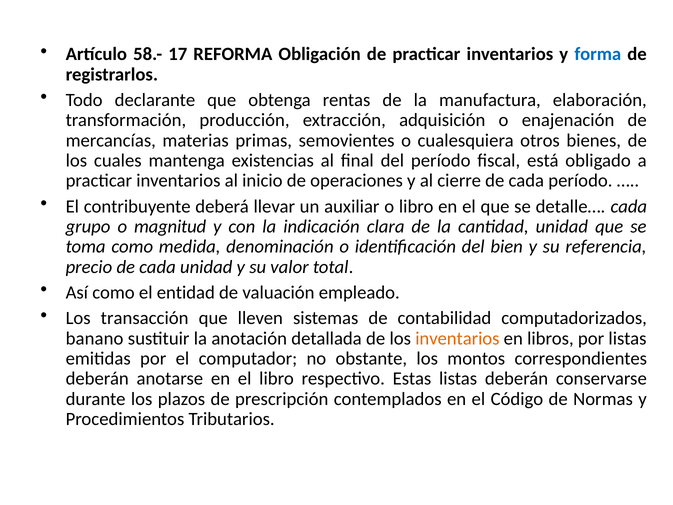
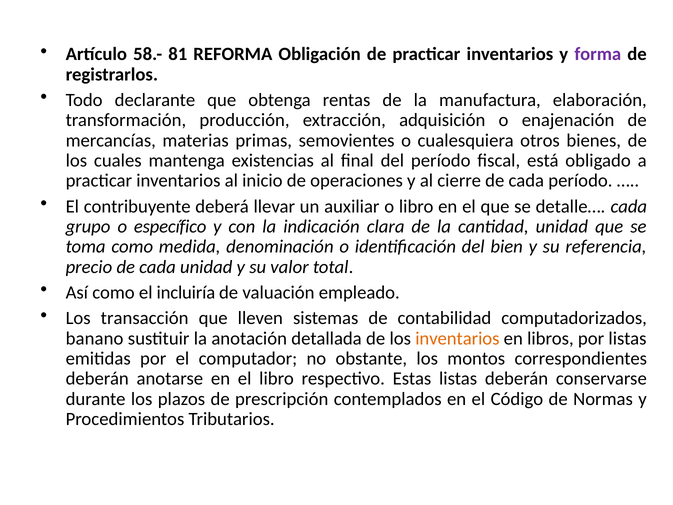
17: 17 -> 81 (178, 54)
forma colour: blue -> purple (598, 54)
magnitud: magnitud -> específico (170, 226)
entidad: entidad -> incluiría (186, 292)
